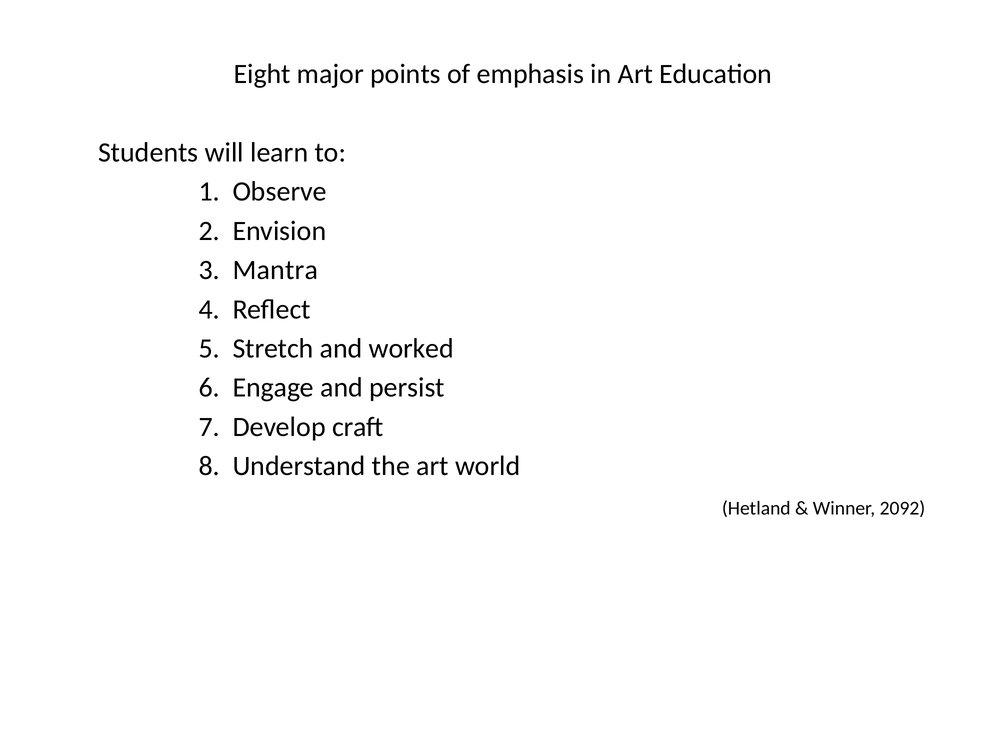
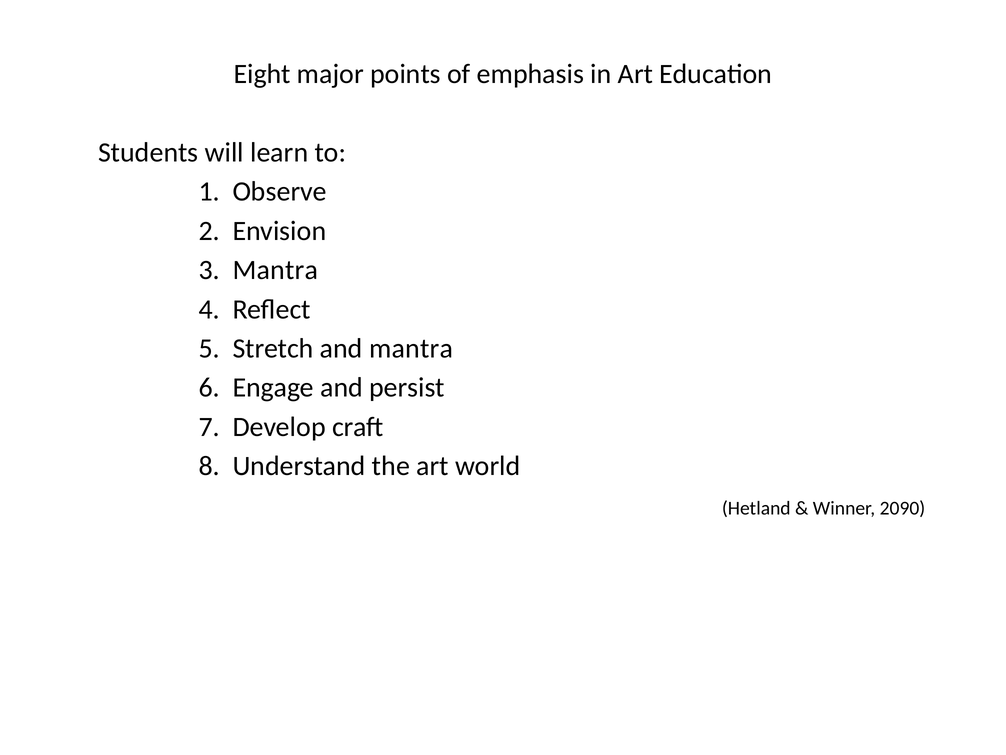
and worked: worked -> mantra (411, 348)
2092: 2092 -> 2090 (902, 508)
